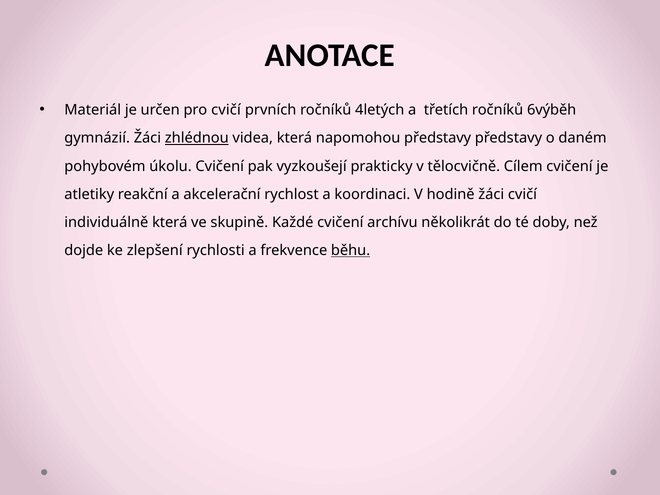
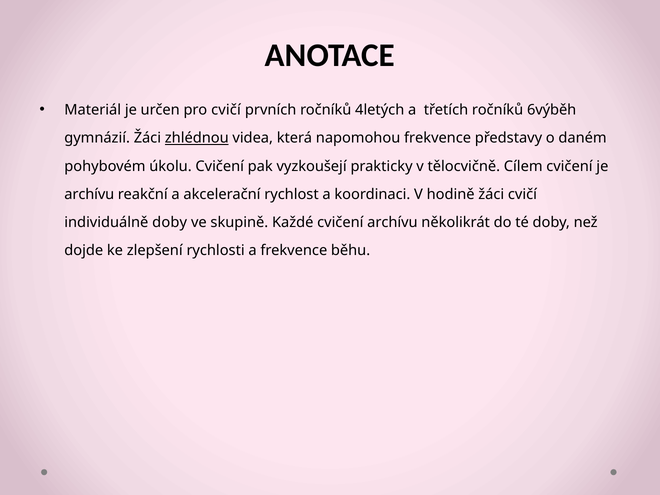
napomohou představy: představy -> frekvence (438, 138)
atletiky: atletiky -> archívu (89, 194)
individuálně která: která -> doby (170, 222)
běhu underline: present -> none (351, 250)
